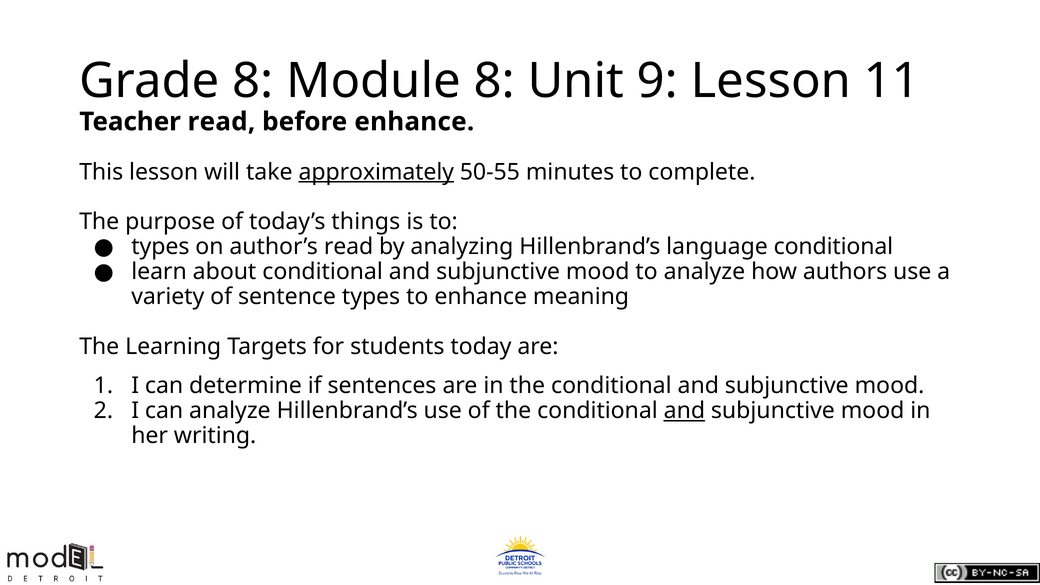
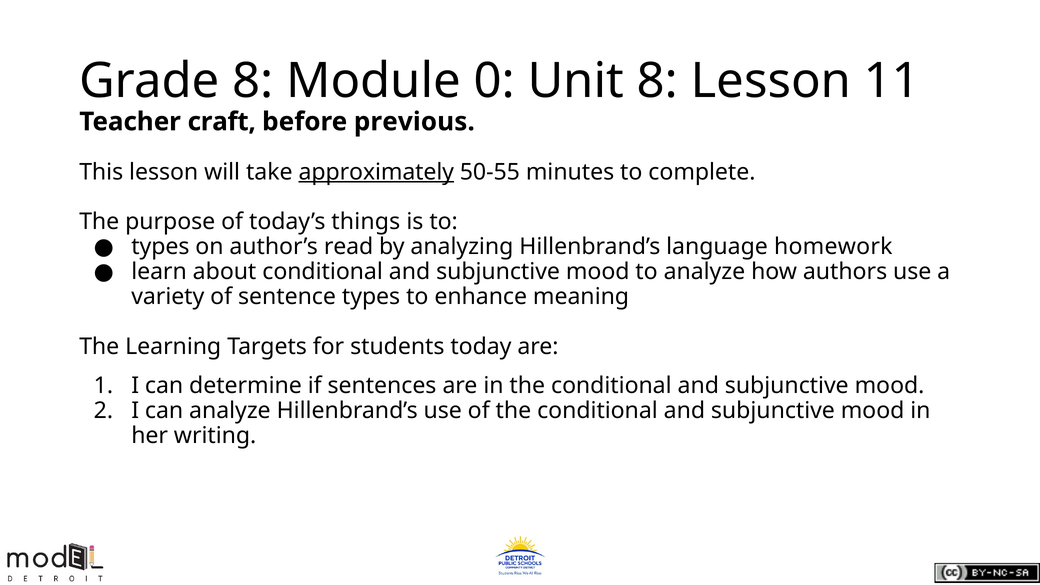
Module 8: 8 -> 0 (494, 81)
Unit 9: 9 -> 8 (657, 81)
Teacher read: read -> craft (222, 122)
before enhance: enhance -> previous (414, 122)
language conditional: conditional -> homework (833, 247)
and underline: present -> none (684, 411)
